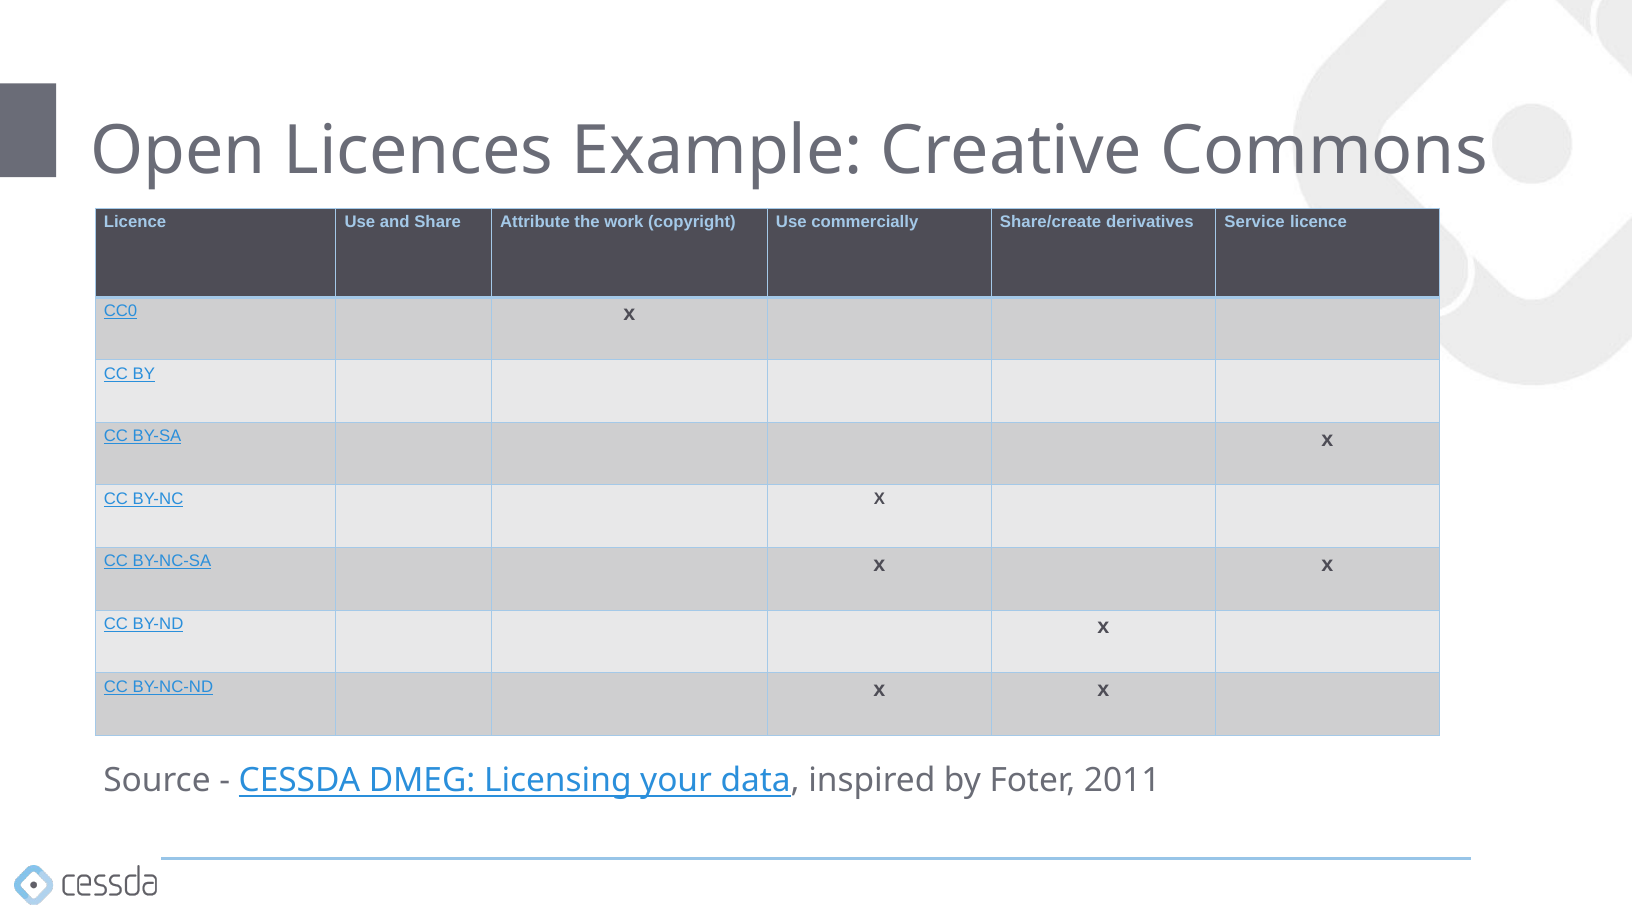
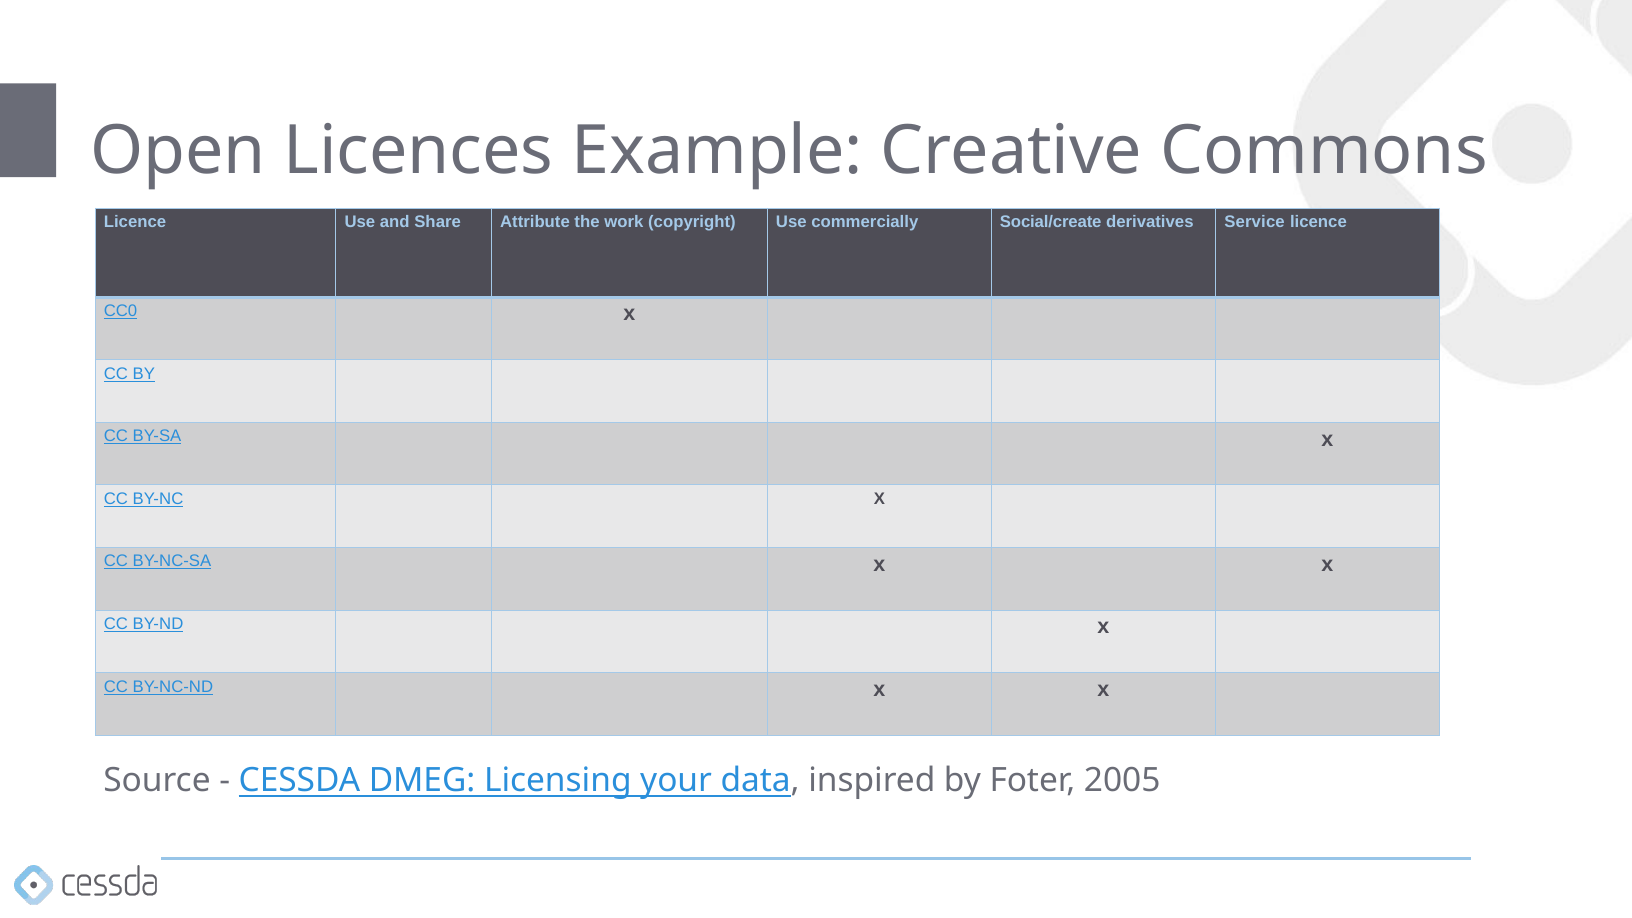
Share/create: Share/create -> Social/create (1051, 222)
2011: 2011 -> 2005 (1122, 780)
